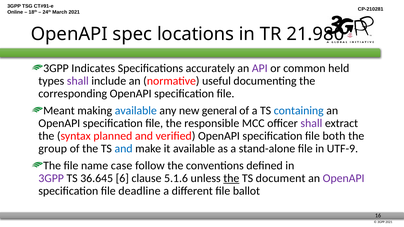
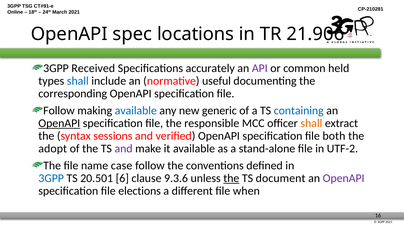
21.980: 21.980 -> 21.906 (315, 34)
Indicates: Indicates -> Received (93, 68)
shall colour: purple -> blue (78, 81)
Meant: Meant -> Follow (59, 111)
general: general -> generic (219, 111)
OpenAPI underline: none -> present (59, 123)
shall colour: purple -> orange (311, 123)
planned: planned -> sessions (113, 136)
group: group -> adopt (53, 149)
and colour: blue -> purple (124, 149)
UTF-9: UTF-9 -> UTF-2 (342, 149)
3GPP colour: purple -> blue (51, 179)
36.645: 36.645 -> 20.501 (97, 179)
5.1.6: 5.1.6 -> 9.3.6 (176, 179)
deadline: deadline -> elections (140, 191)
ballot: ballot -> when (246, 191)
